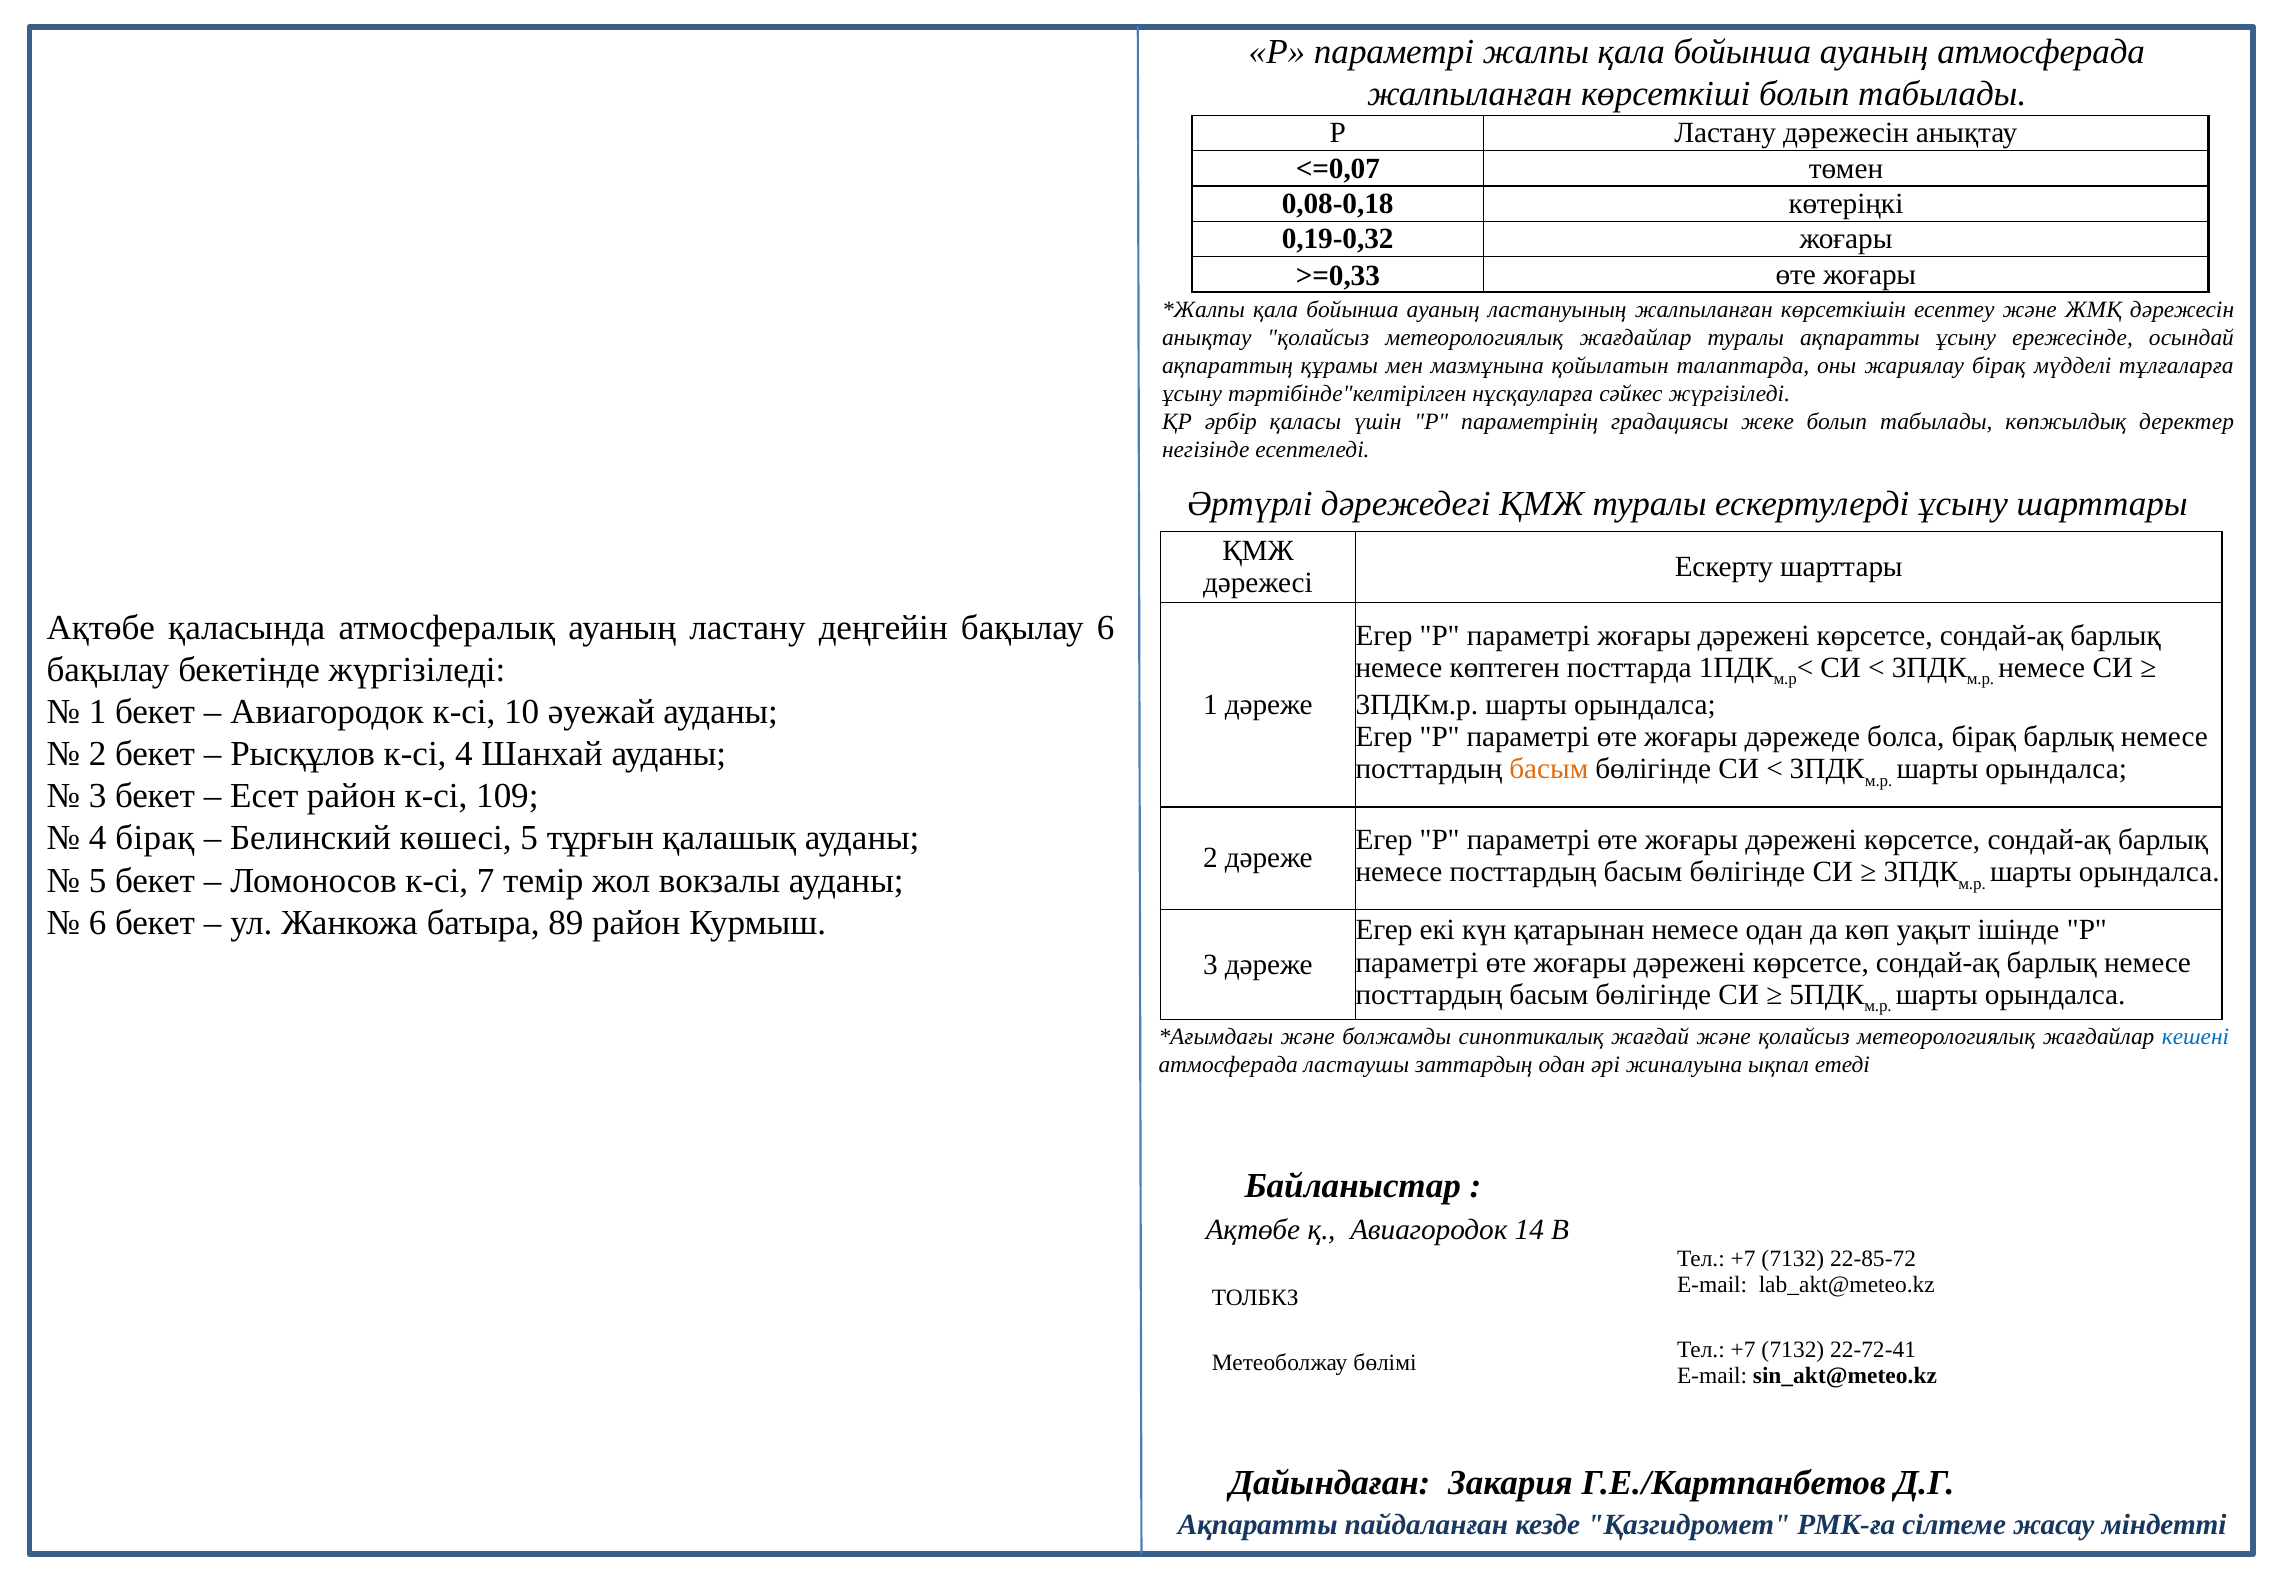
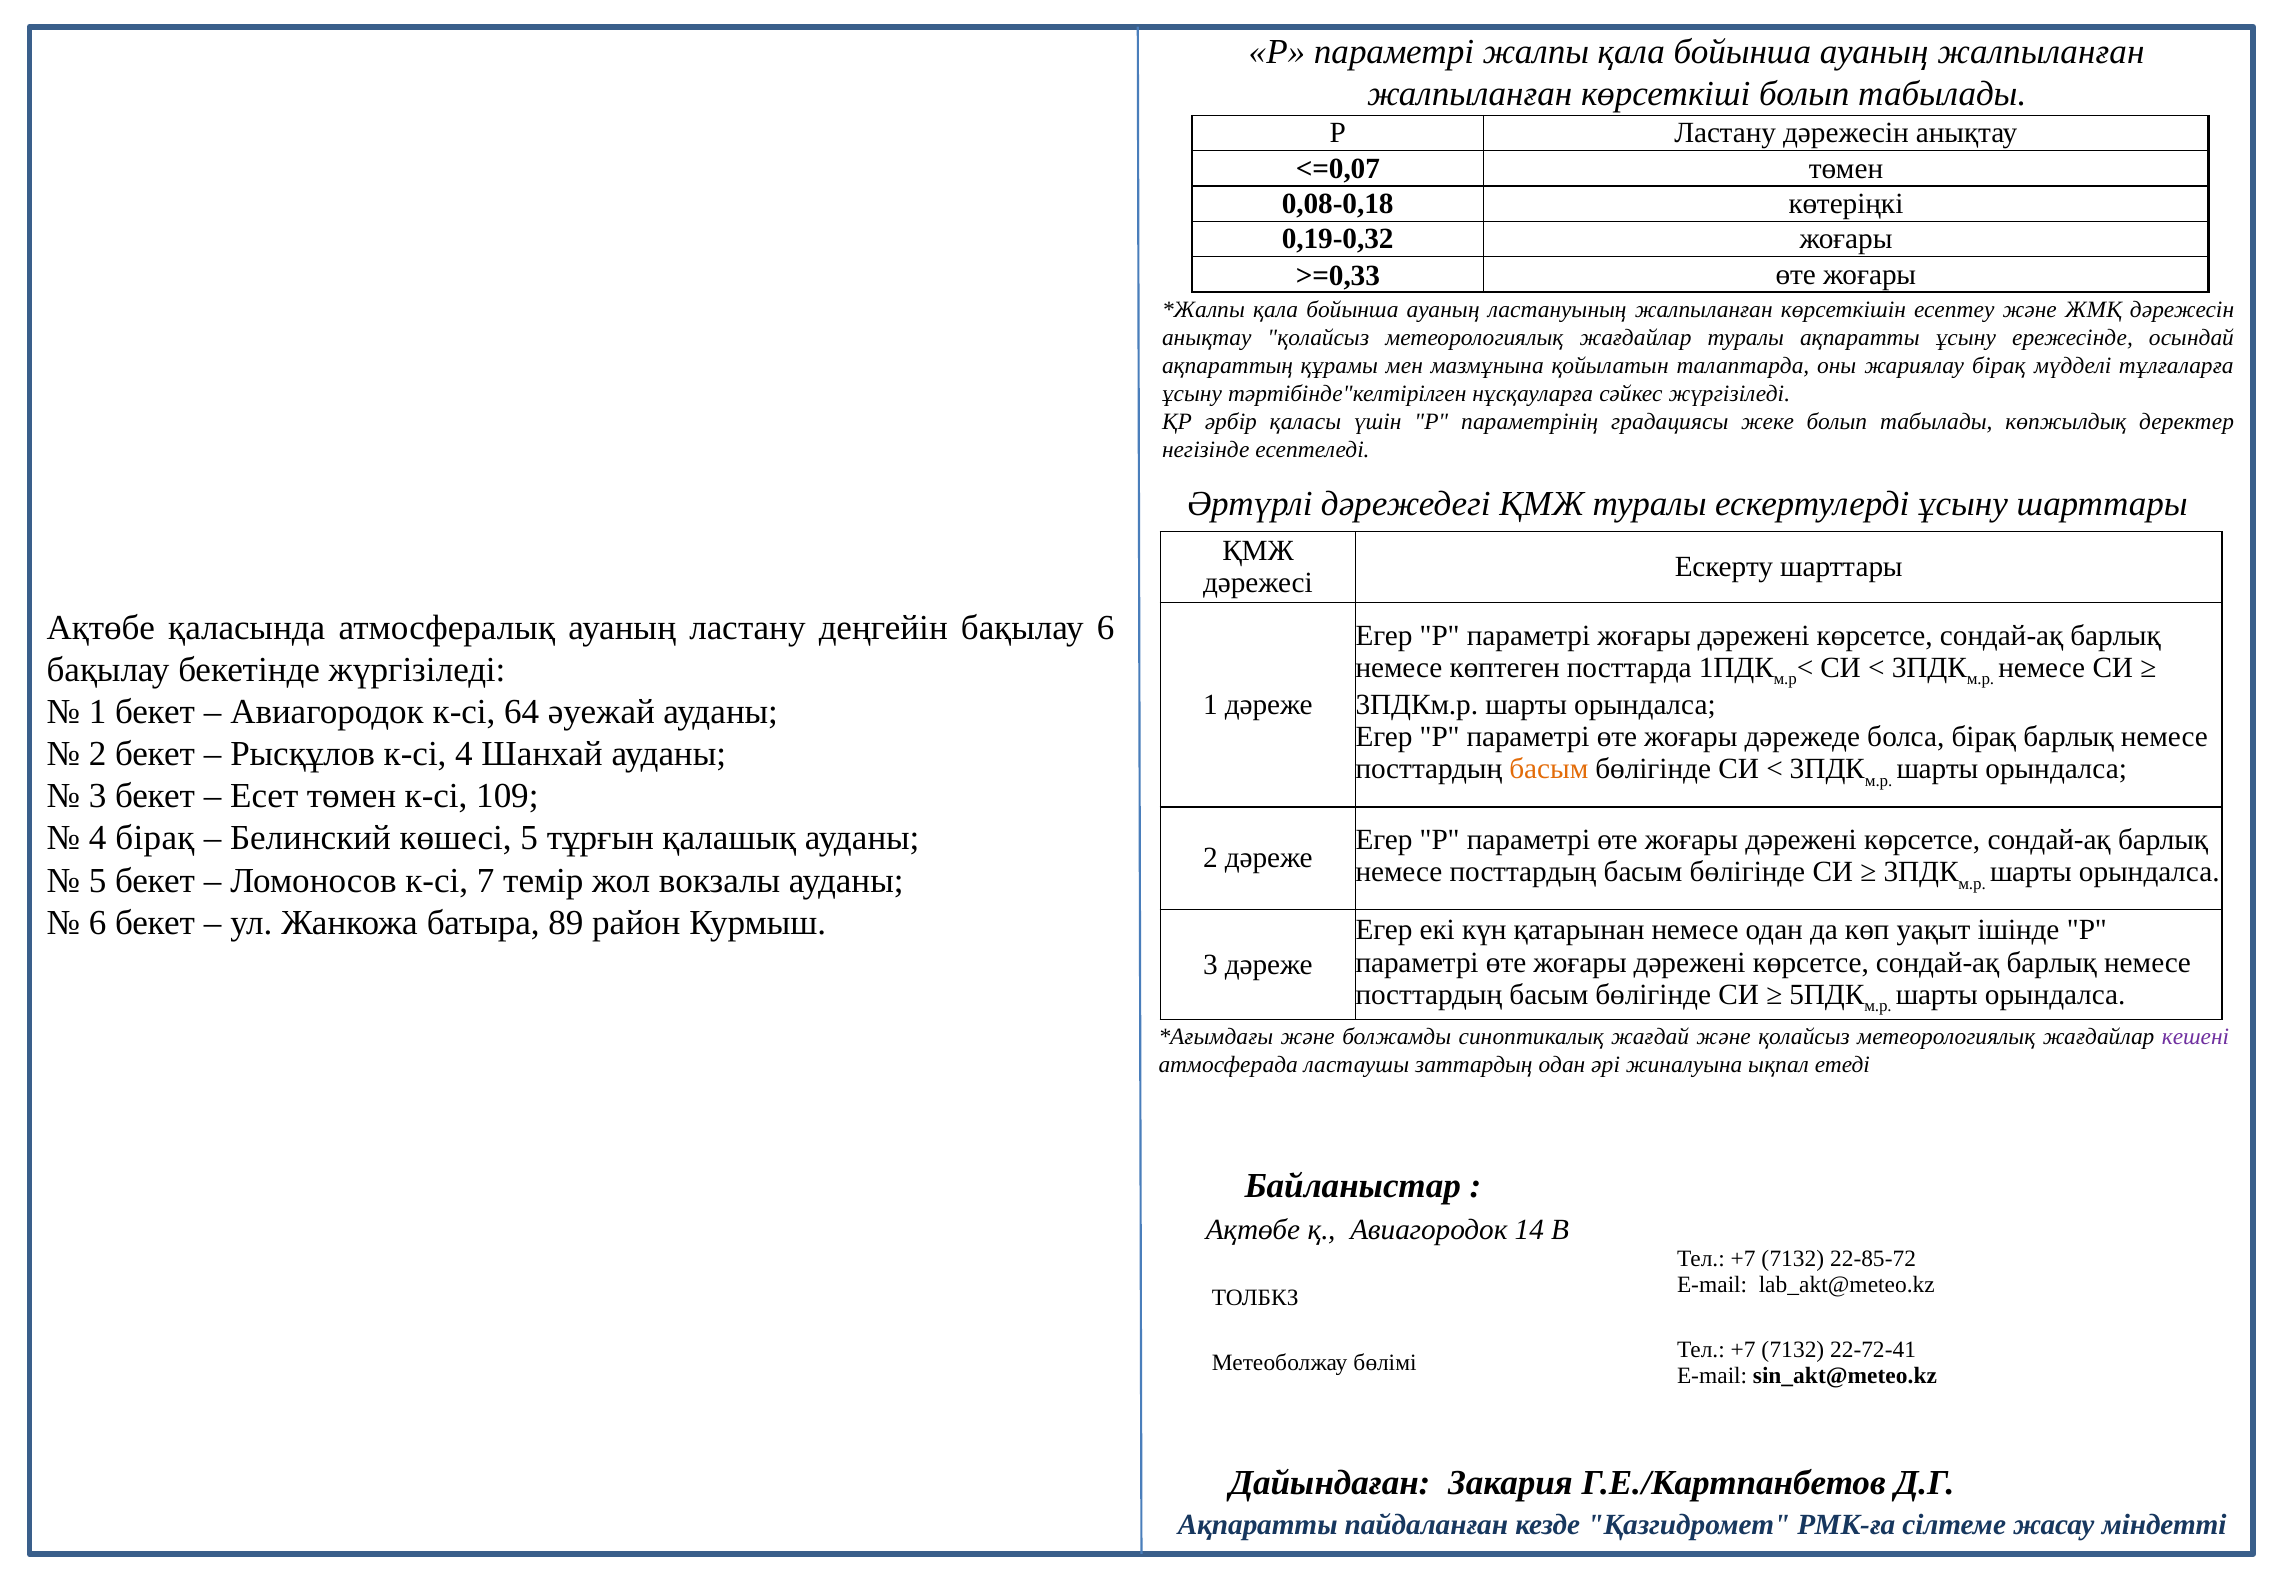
ауаның атмосферада: атмосферада -> жалпыланған (2041, 52)
10: 10 -> 64 (522, 712)
Есет район: район -> төмен (351, 796)
кешені colour: blue -> purple (2195, 1037)
